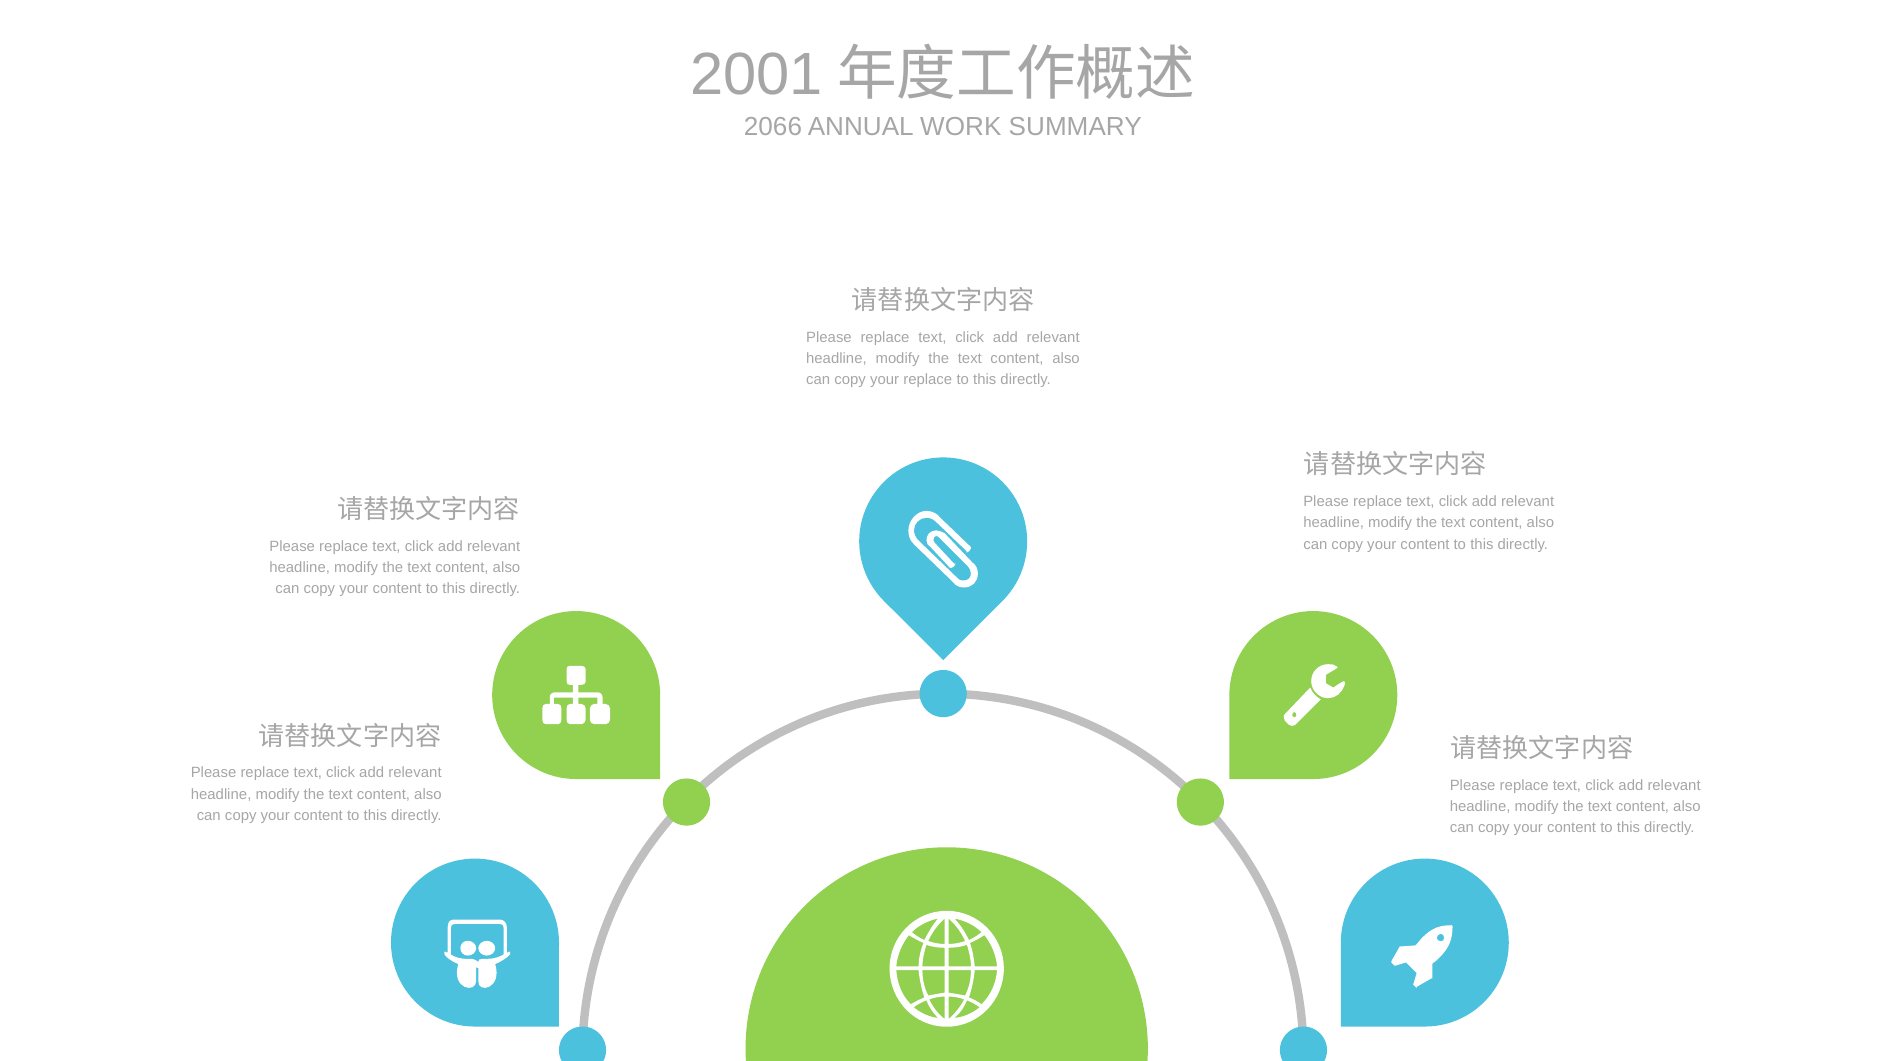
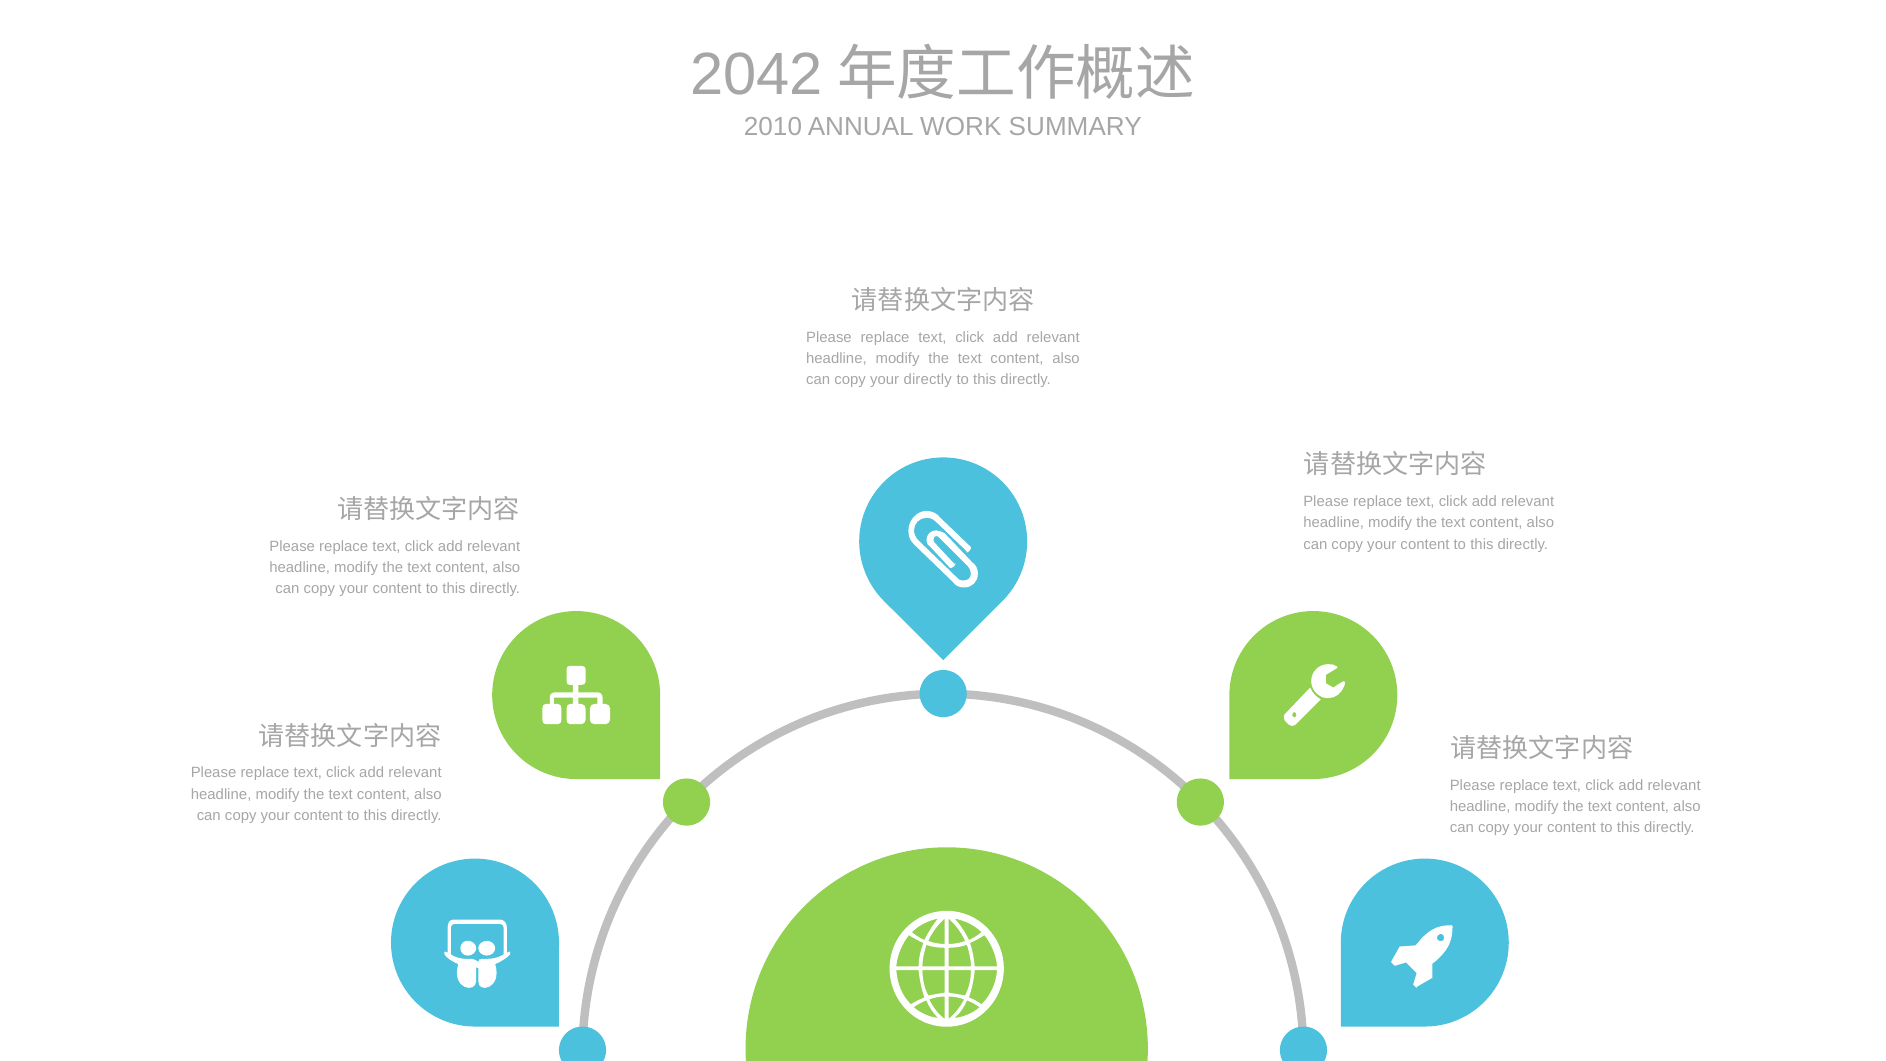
2001: 2001 -> 2042 (757, 74)
2066: 2066 -> 2010 (773, 127)
your replace: replace -> directly (928, 380)
